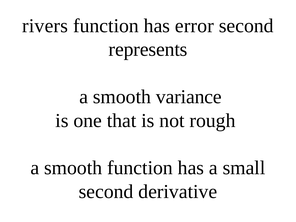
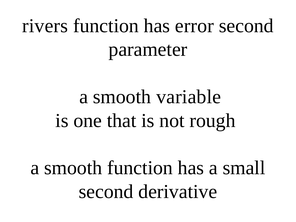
represents: represents -> parameter (148, 49)
variance: variance -> variable (189, 97)
